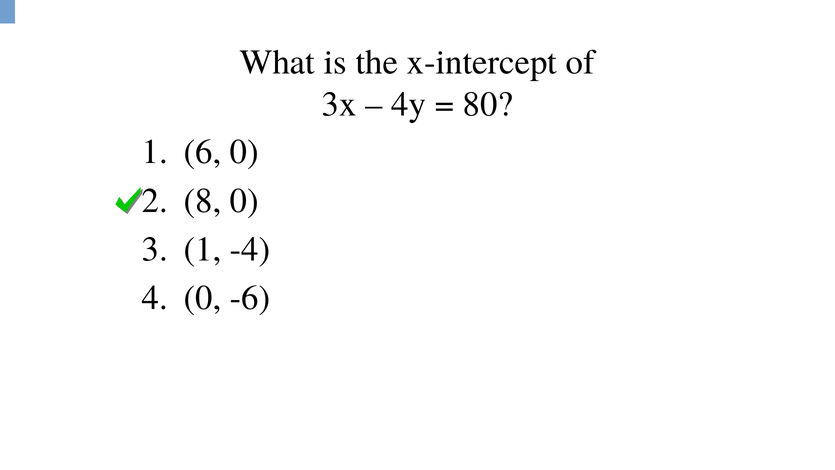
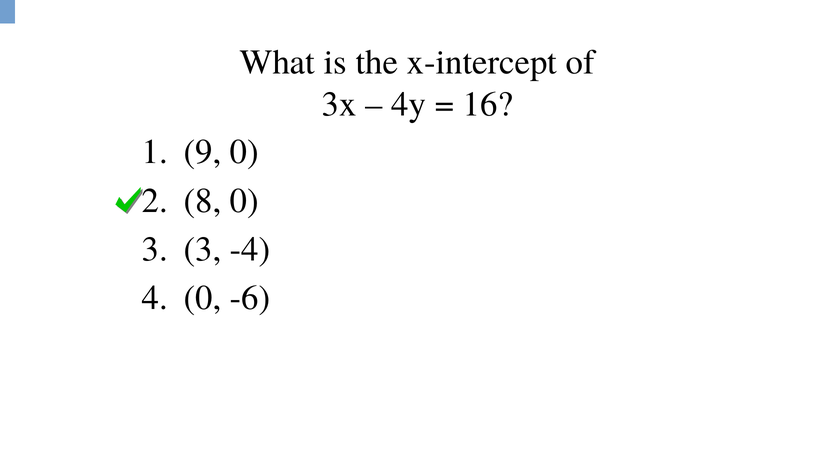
80: 80 -> 16 (488, 104)
6: 6 -> 9 (202, 152)
3 1: 1 -> 3 (202, 249)
